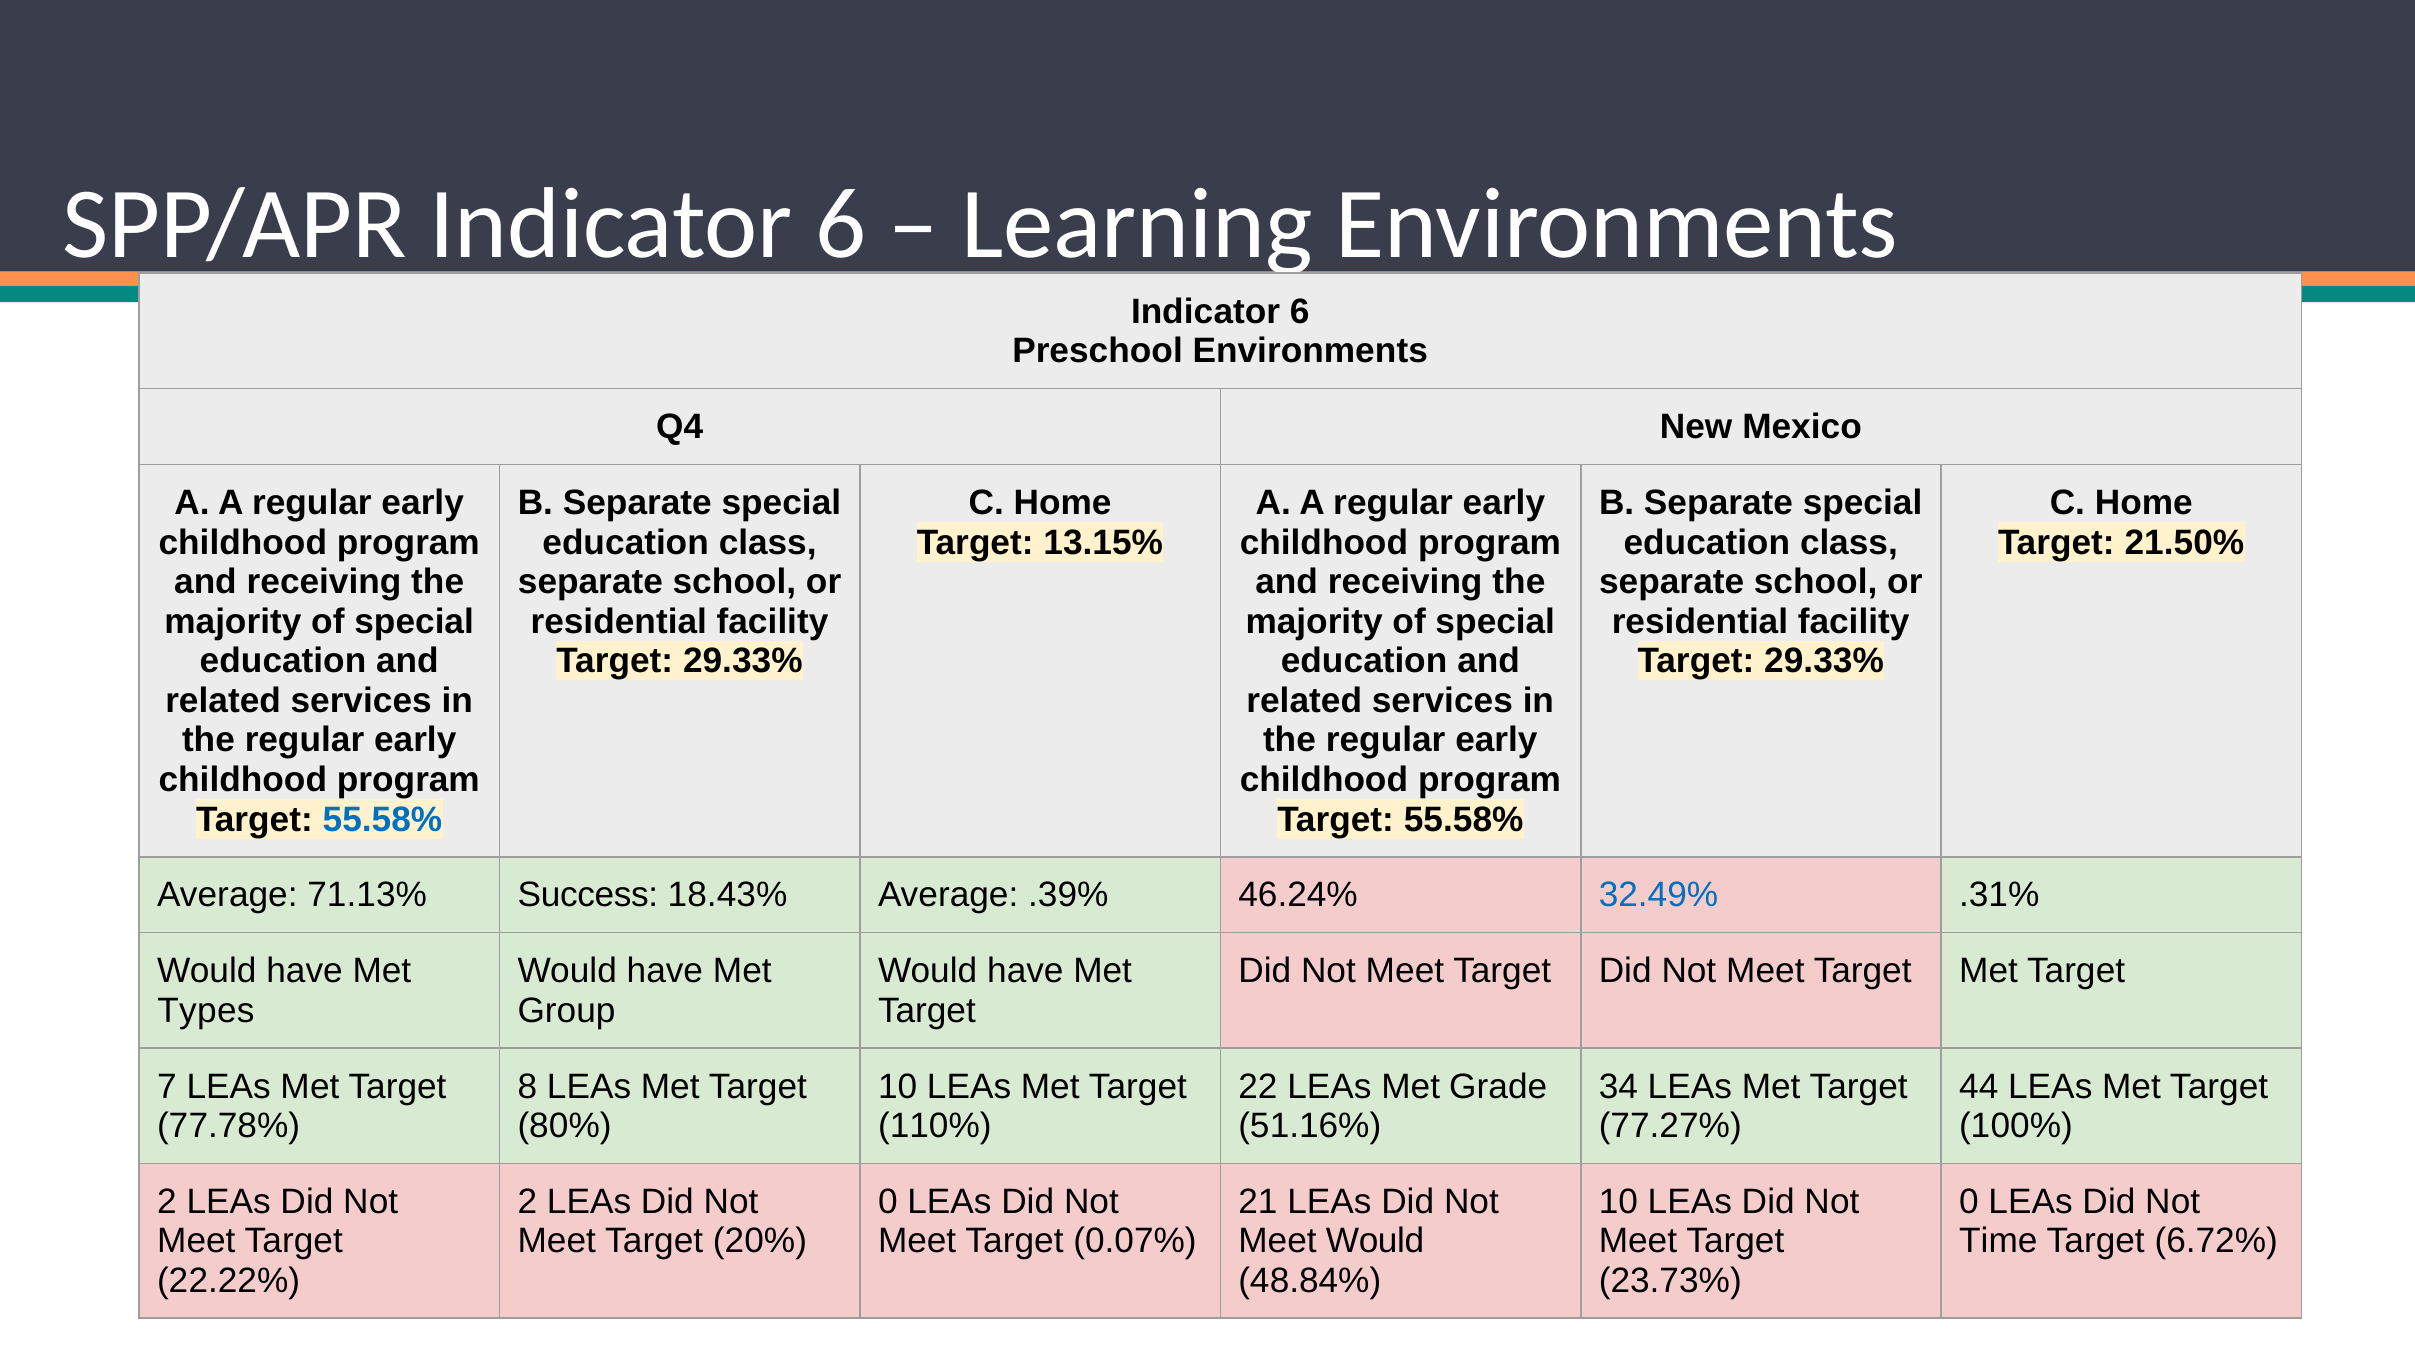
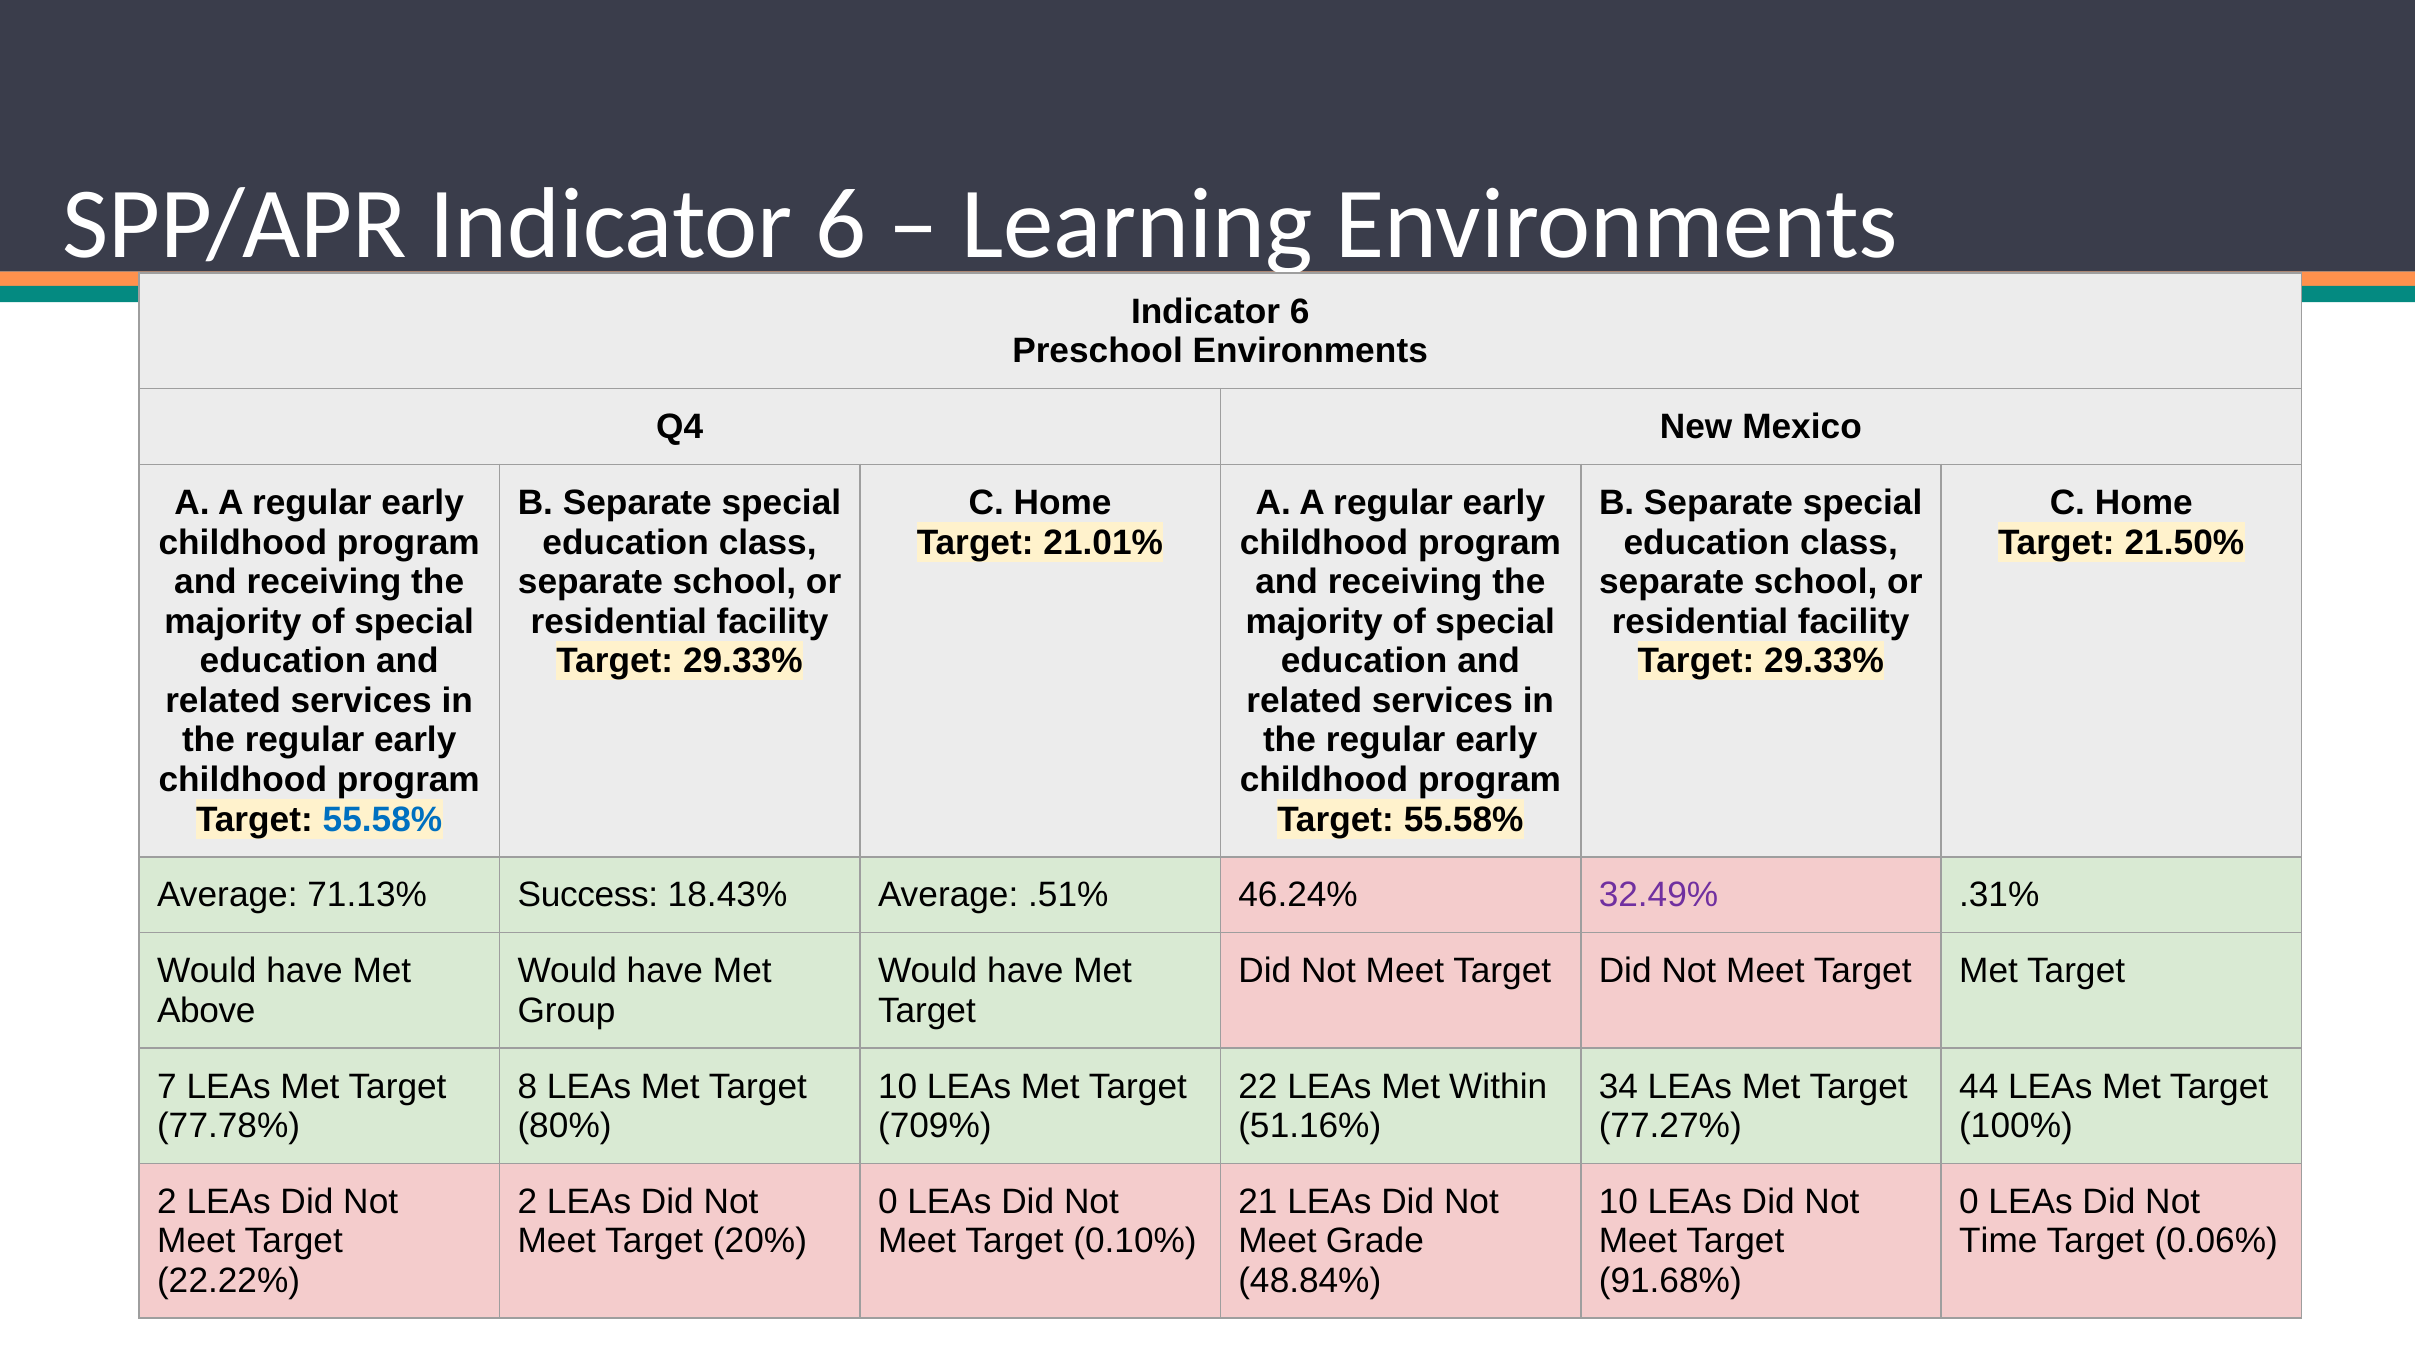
13.15%: 13.15% -> 21.01% (1103, 542)
.39%: .39% -> .51% (1068, 895)
32.49% colour: blue -> purple (1658, 895)
Types: Types -> Above (206, 1010)
Grade: Grade -> Within (1498, 1086)
110%: 110% -> 709% (935, 1126)
0.07%: 0.07% -> 0.10% (1135, 1241)
Meet Would: Would -> Grade (1375, 1241)
6.72%: 6.72% -> 0.06% (2216, 1241)
23.73%: 23.73% -> 91.68% (1670, 1280)
